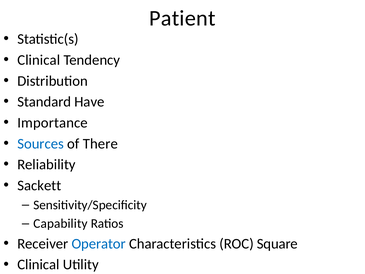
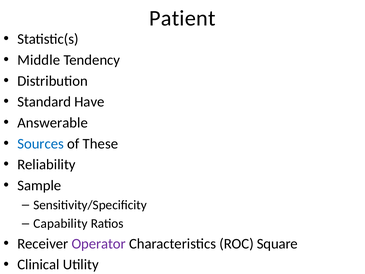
Clinical: Clinical -> Middle (39, 60)
Importance: Importance -> Answerable (53, 123)
There: There -> These (100, 144)
Sackett: Sackett -> Sample (39, 185)
Operator colour: blue -> purple (99, 244)
